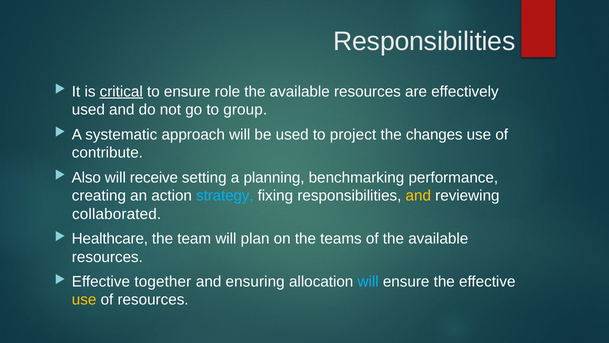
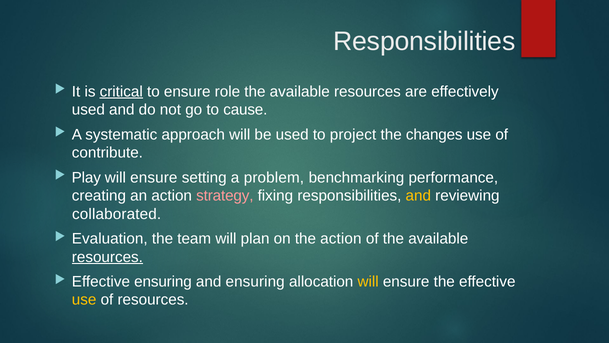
group: group -> cause (245, 110)
Also: Also -> Play (86, 177)
receive: receive -> ensure (154, 177)
planning: planning -> problem (274, 177)
strategy colour: light blue -> pink (225, 196)
Healthcare: Healthcare -> Evaluation (110, 238)
the teams: teams -> action (341, 238)
resources underline: none -> present (107, 257)
Effective together: together -> ensuring (163, 281)
will colour: light blue -> yellow (368, 281)
